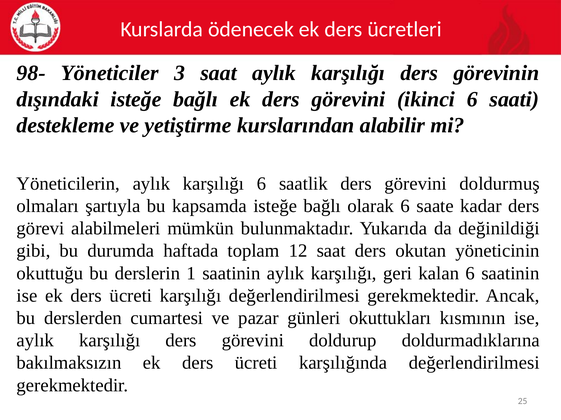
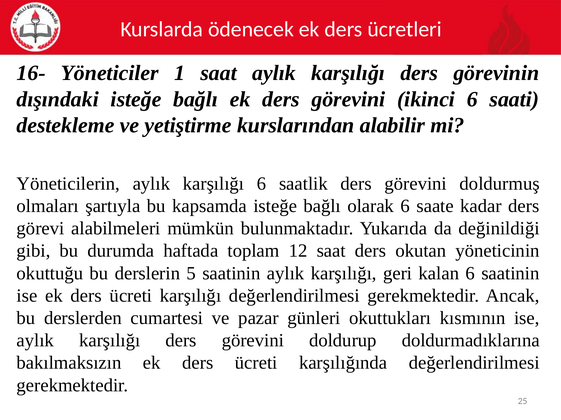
98-: 98- -> 16- (31, 73)
3: 3 -> 1 (180, 73)
1: 1 -> 5 (191, 274)
